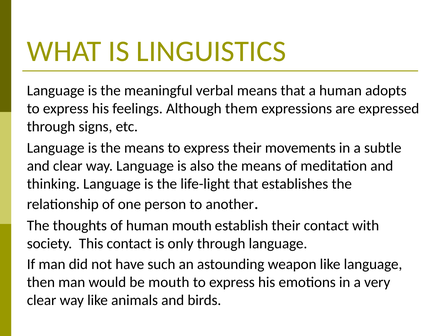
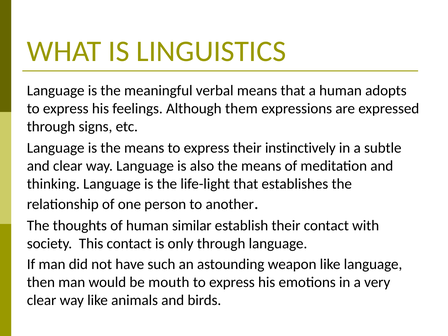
movements: movements -> instinctively (300, 148)
human mouth: mouth -> similar (192, 226)
